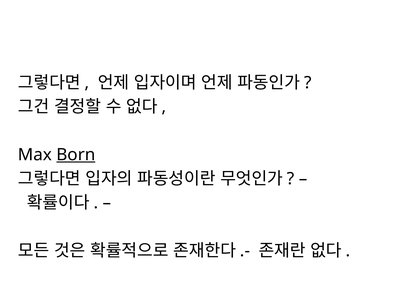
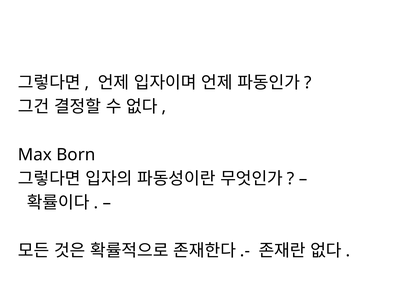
Born underline: present -> none (76, 155)
